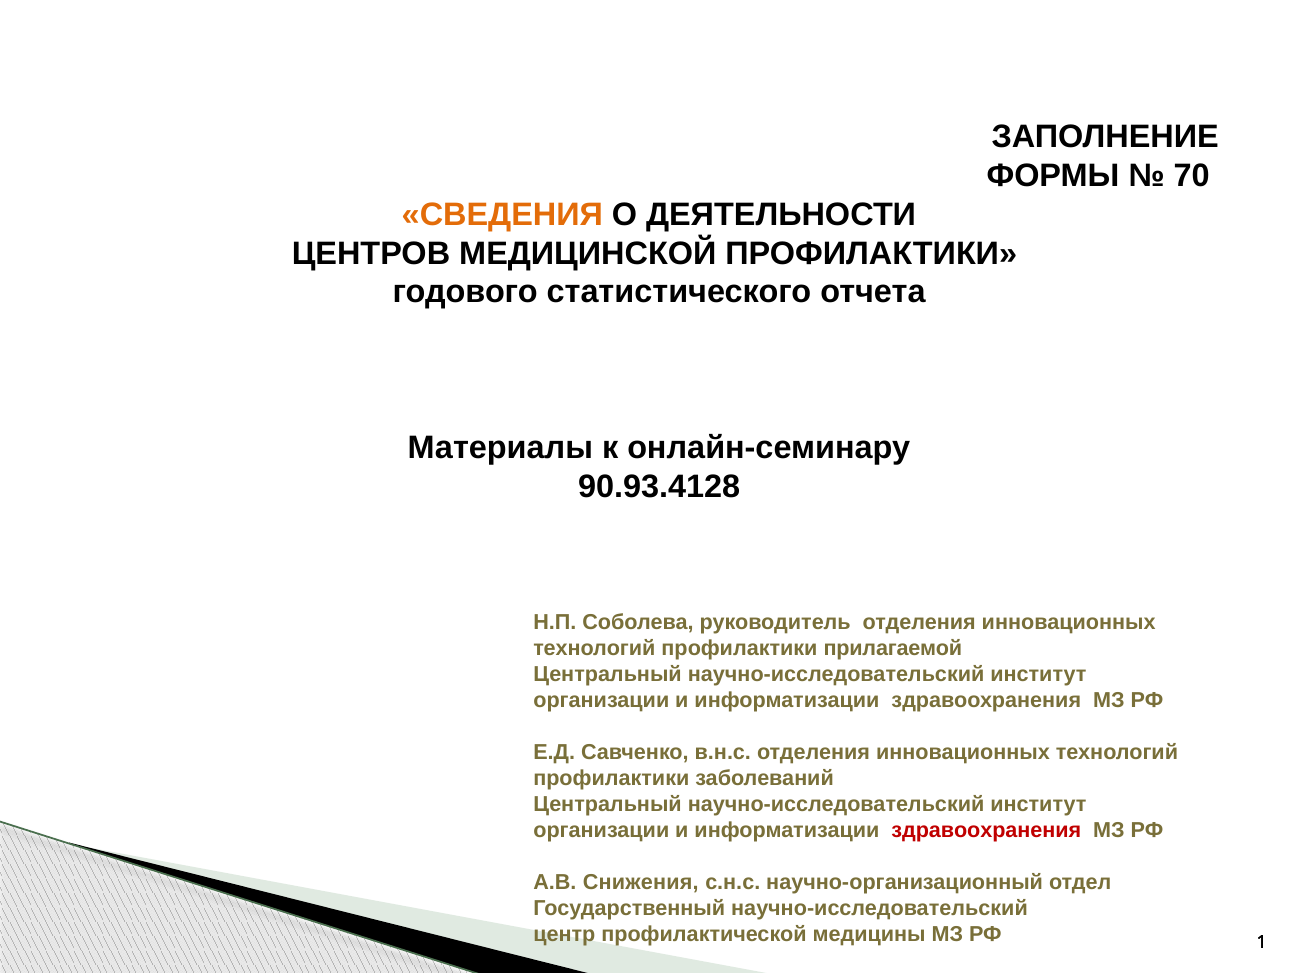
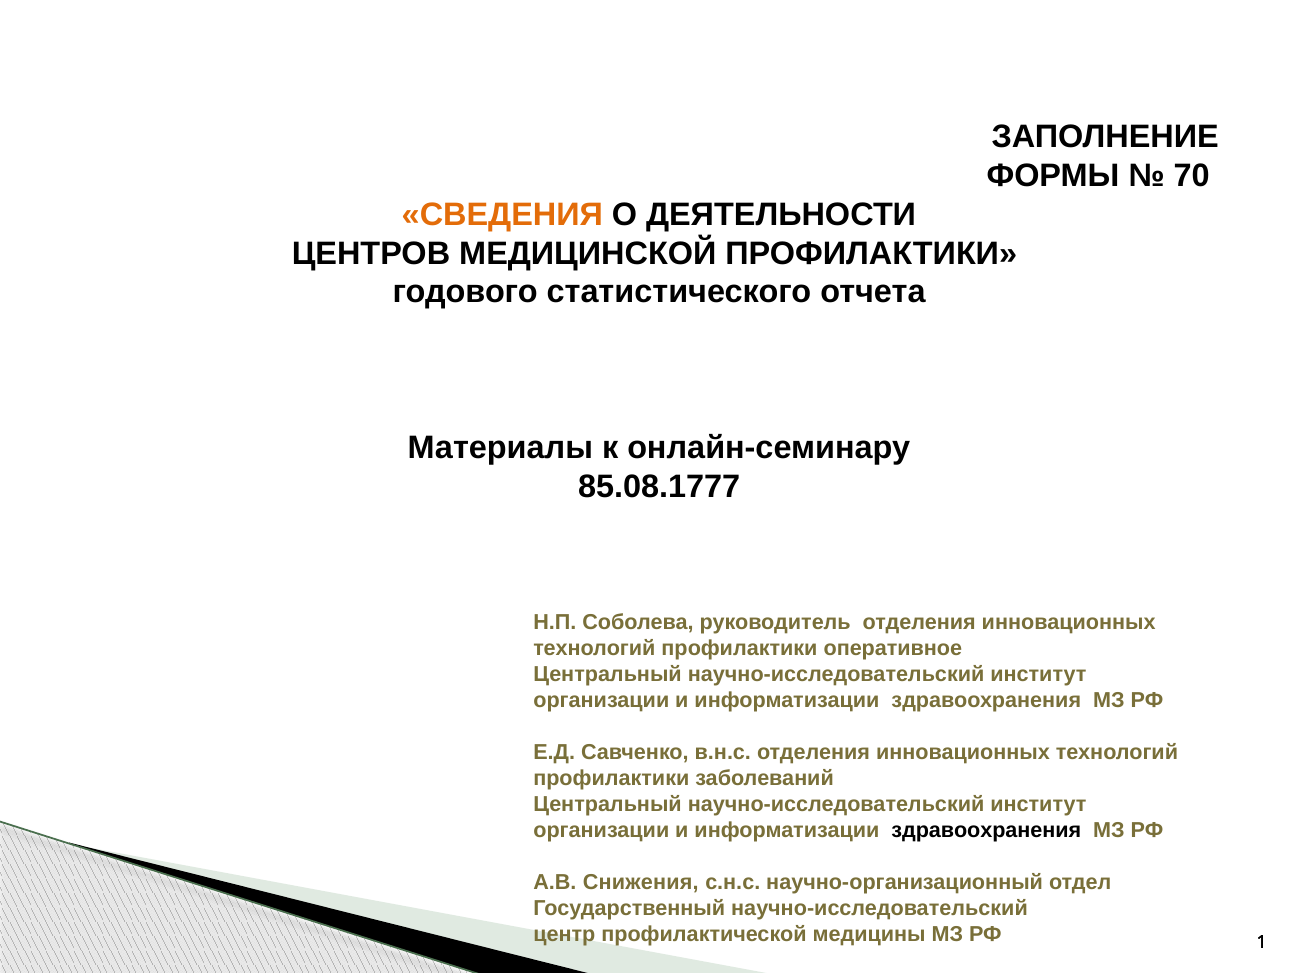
90.93.4128: 90.93.4128 -> 85.08.1777 (659, 487)
прилагаемой: прилагаемой -> оперативное (893, 649)
здравоохранения colour: red -> black (986, 831)
